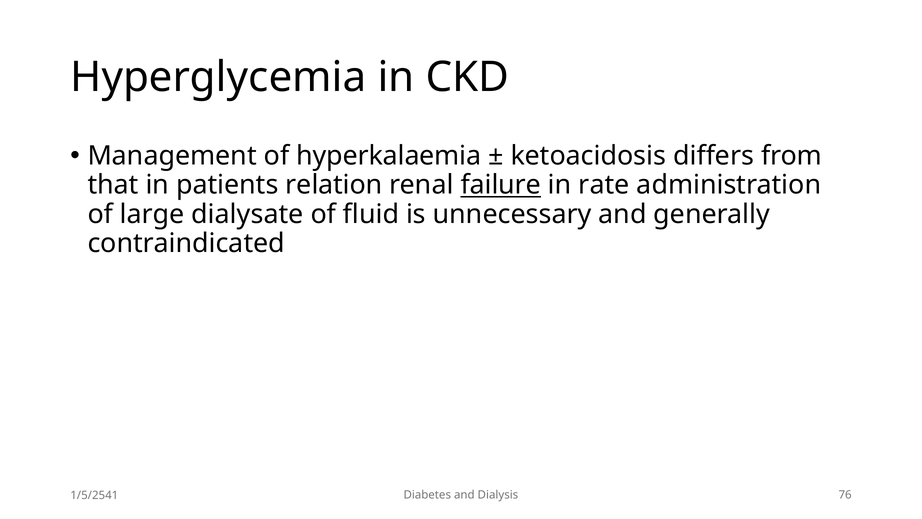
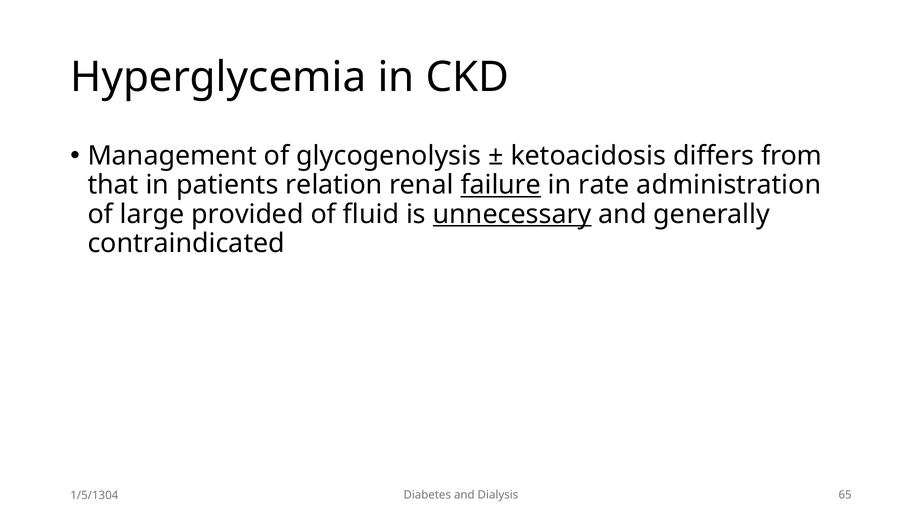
hyperkalaemia: hyperkalaemia -> glycogenolysis (389, 156)
dialysate: dialysate -> provided (247, 214)
unnecessary underline: none -> present (512, 214)
76: 76 -> 65 (845, 494)
1/5/2541: 1/5/2541 -> 1/5/1304 (94, 495)
